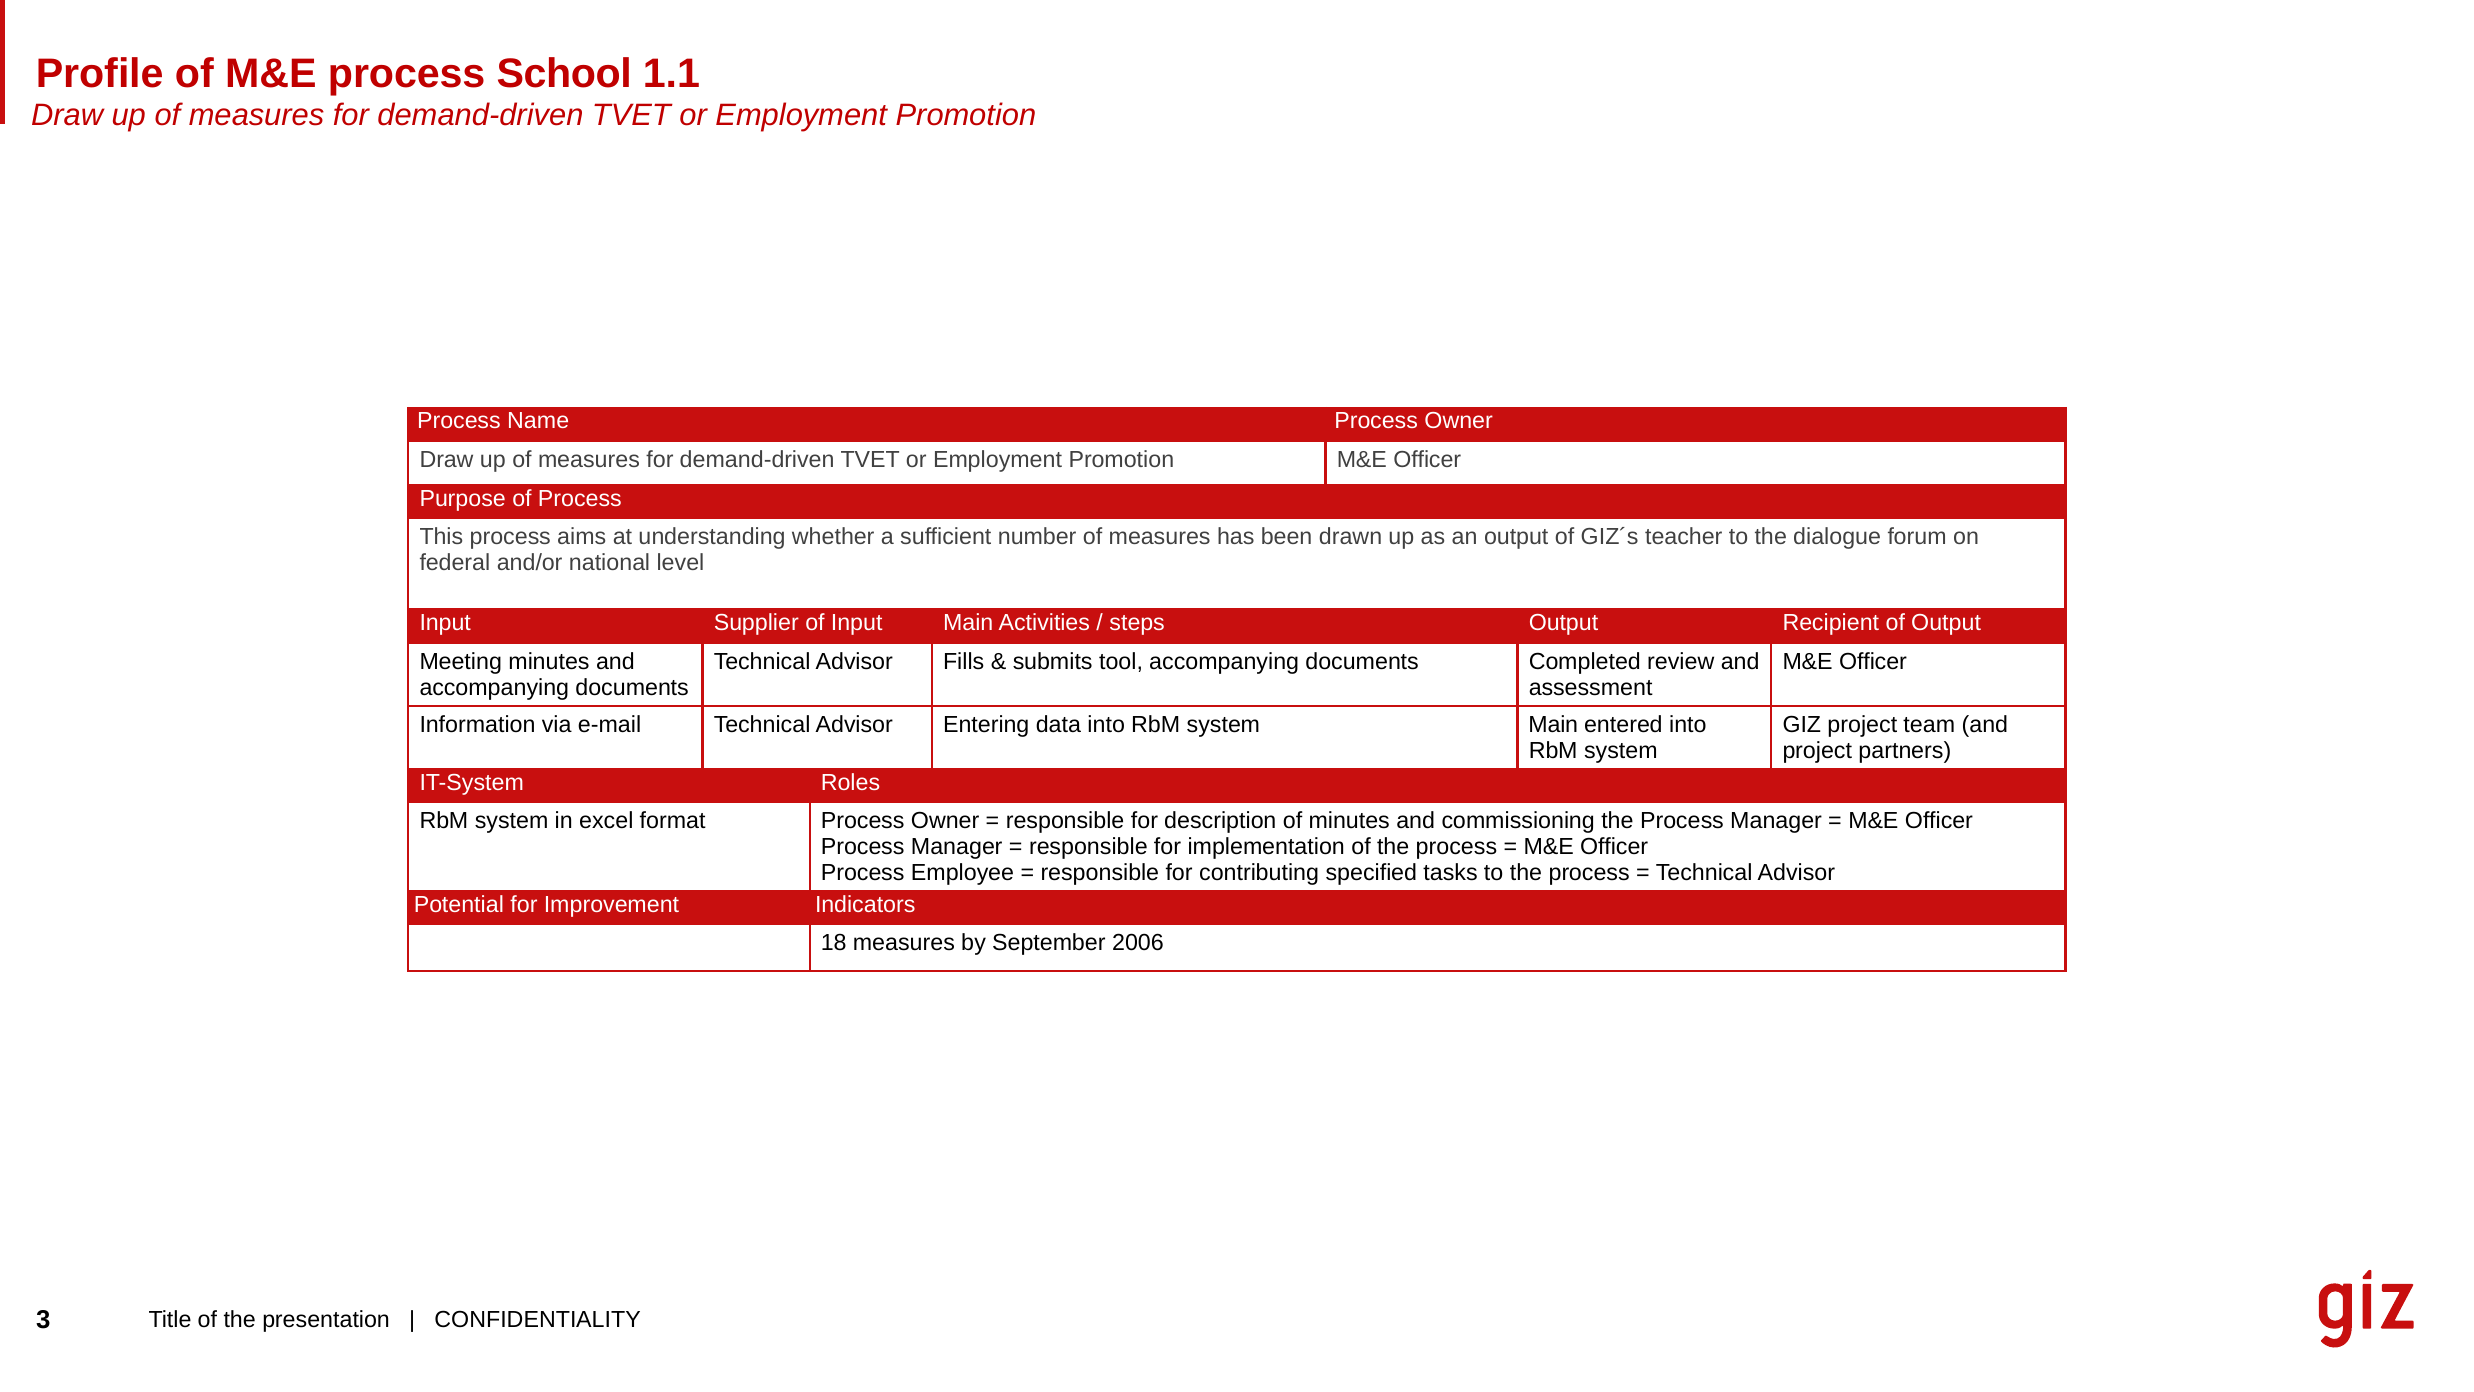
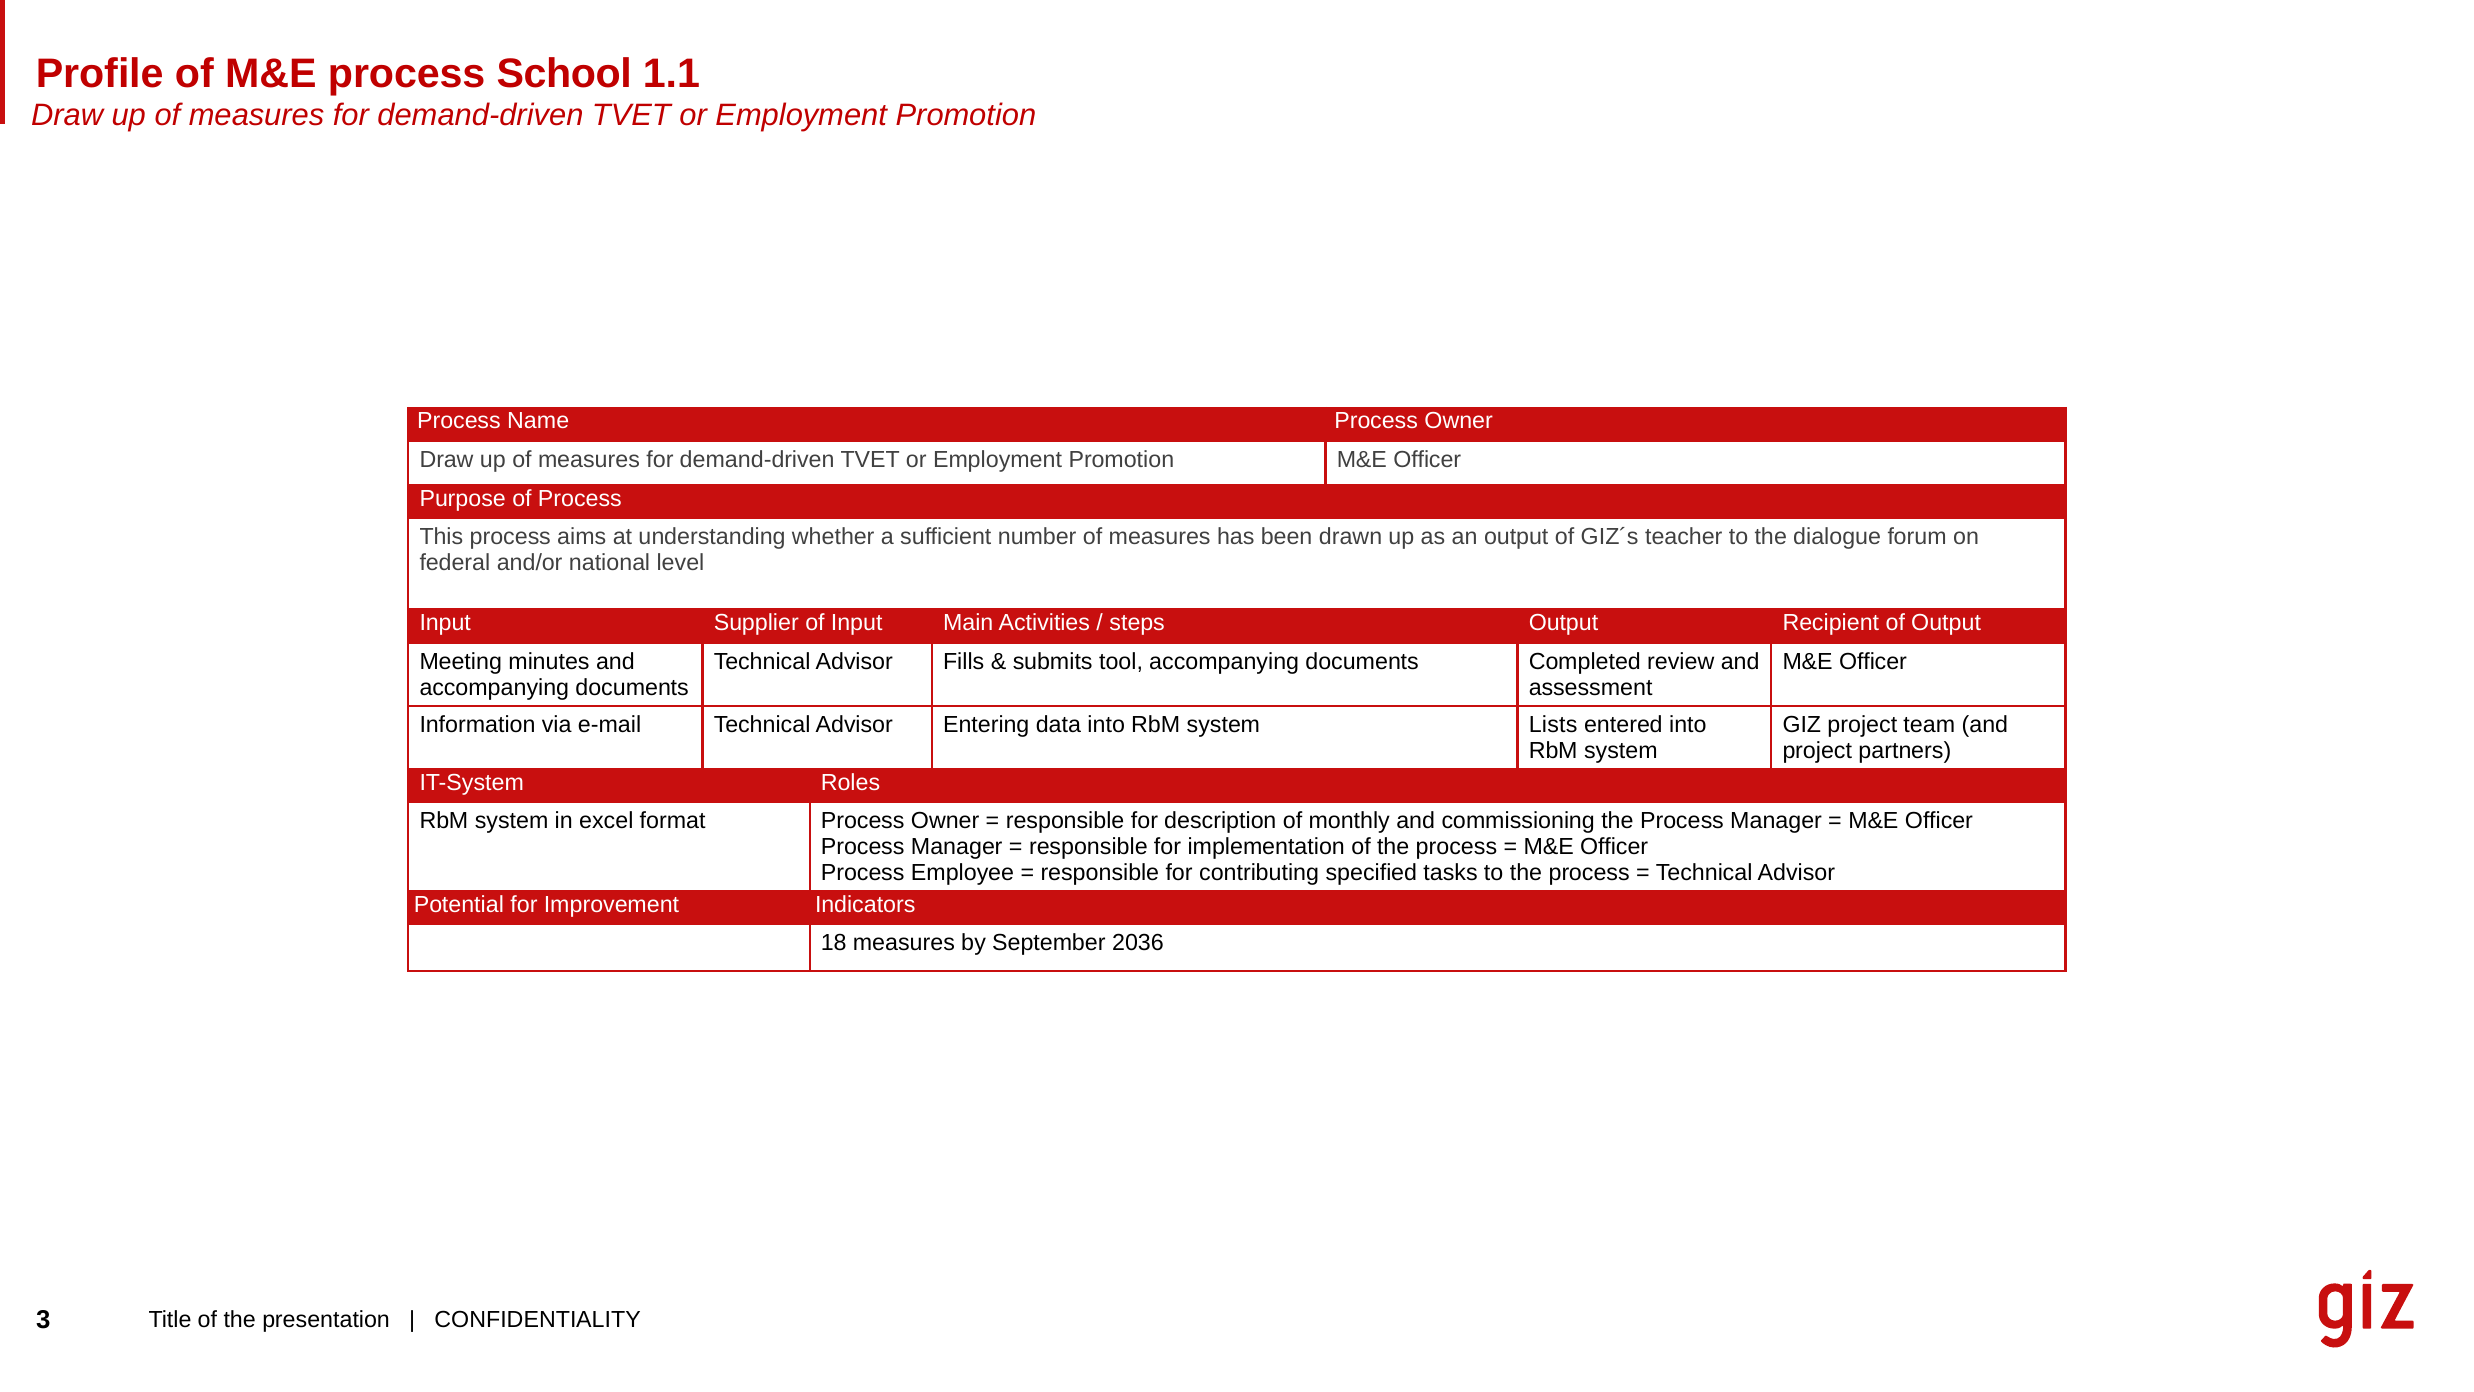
system Main: Main -> Lists (1553, 725)
of minutes: minutes -> monthly (1349, 821)
2006: 2006 -> 2036 (1138, 943)
